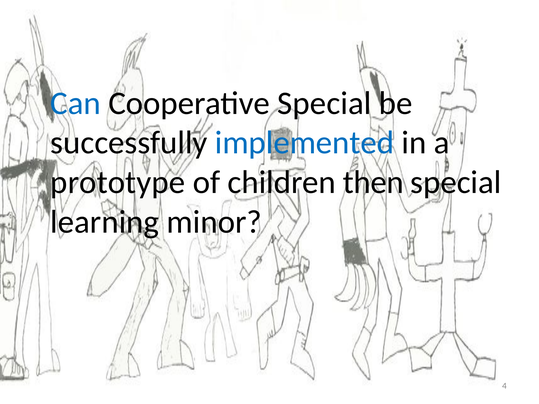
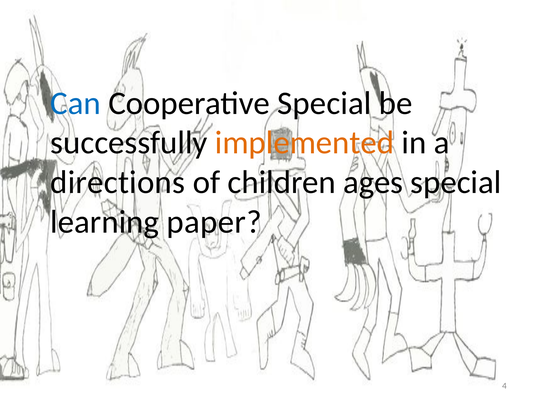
implemented colour: blue -> orange (304, 143)
prototype: prototype -> directions (118, 182)
then: then -> ages (373, 182)
minor: minor -> paper (214, 222)
